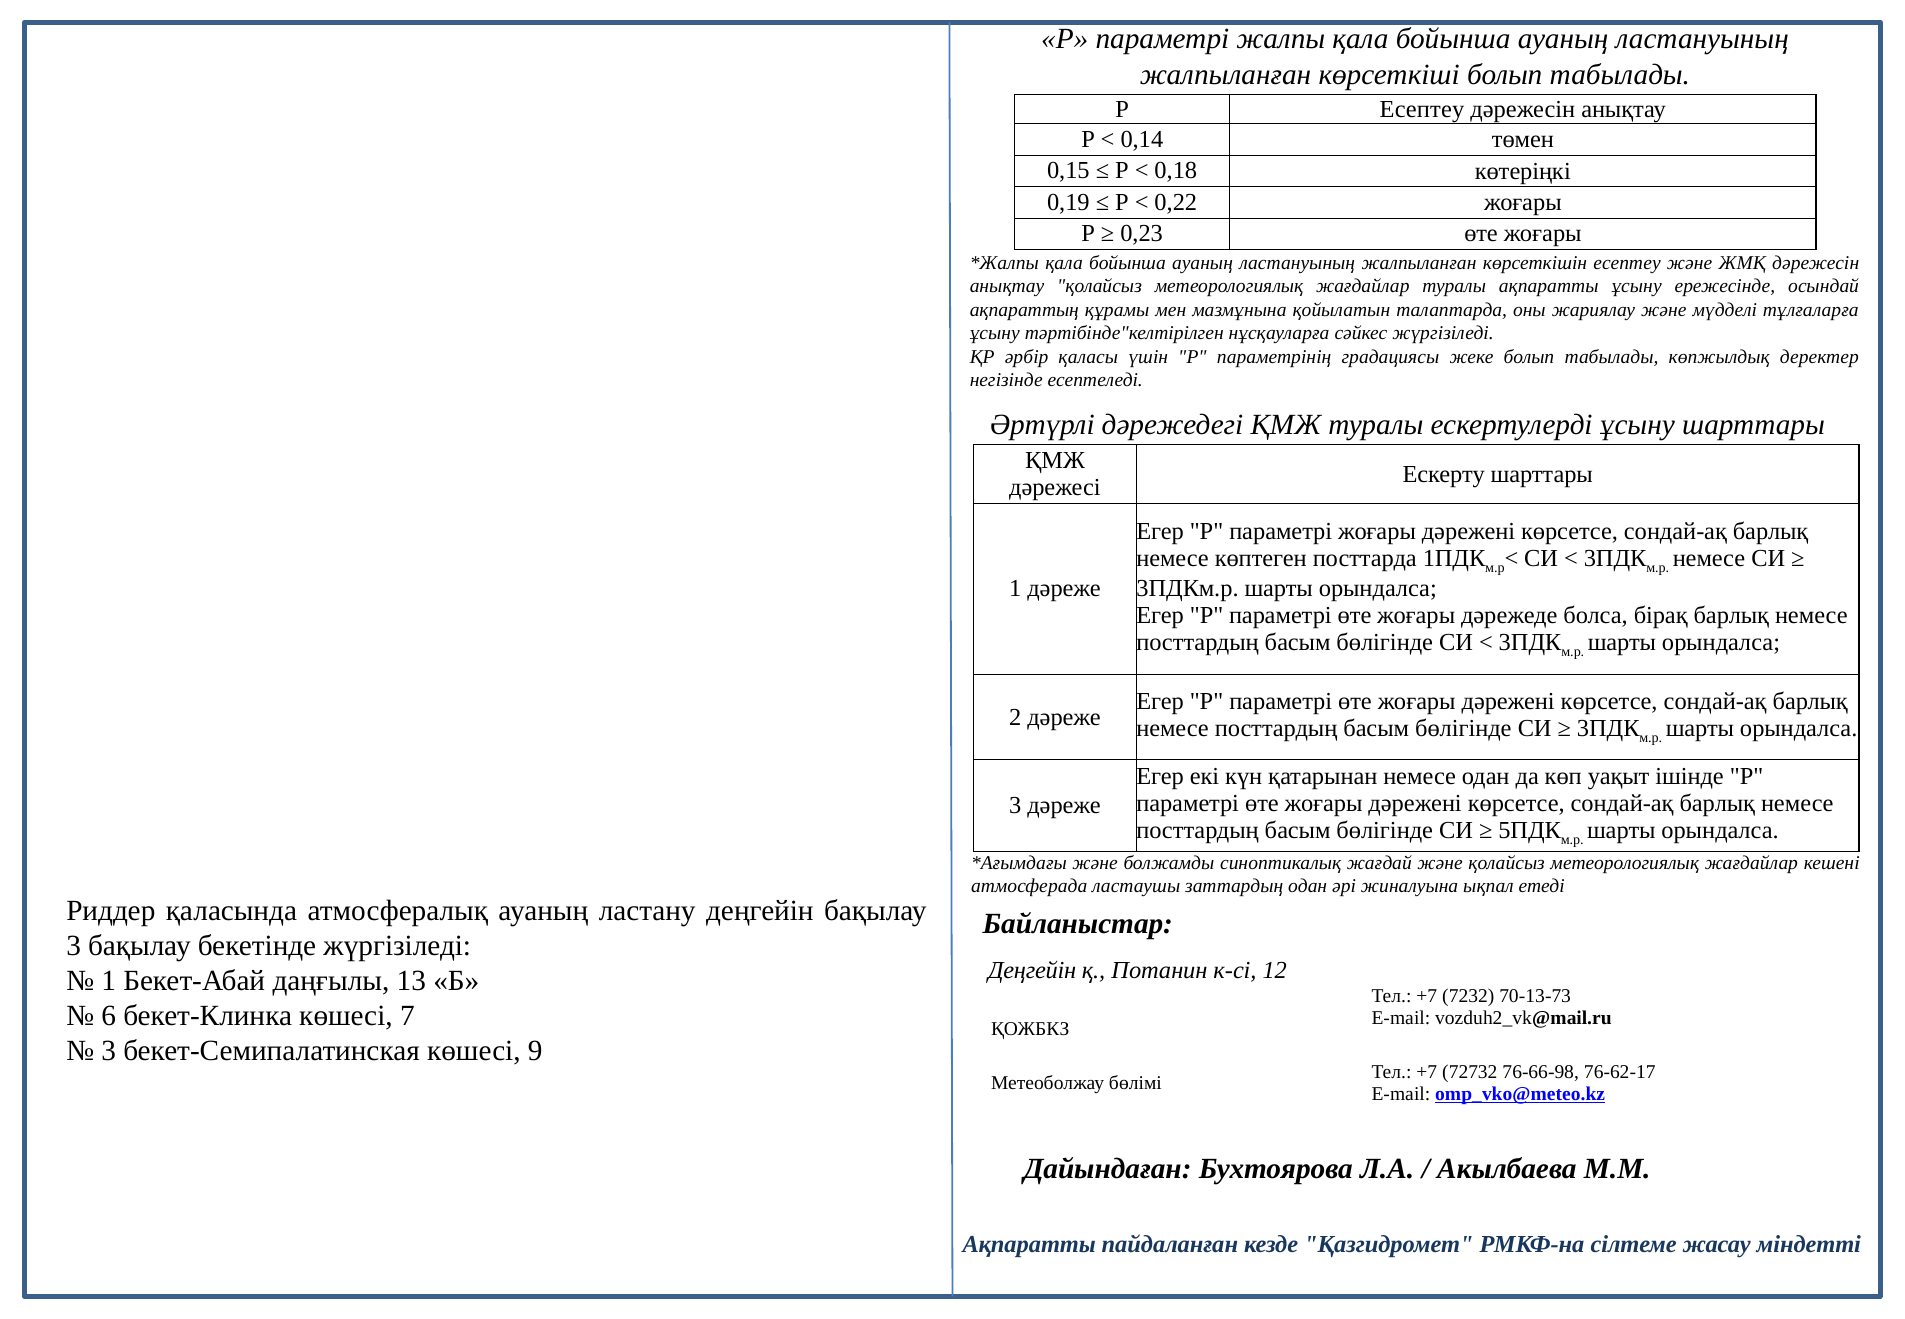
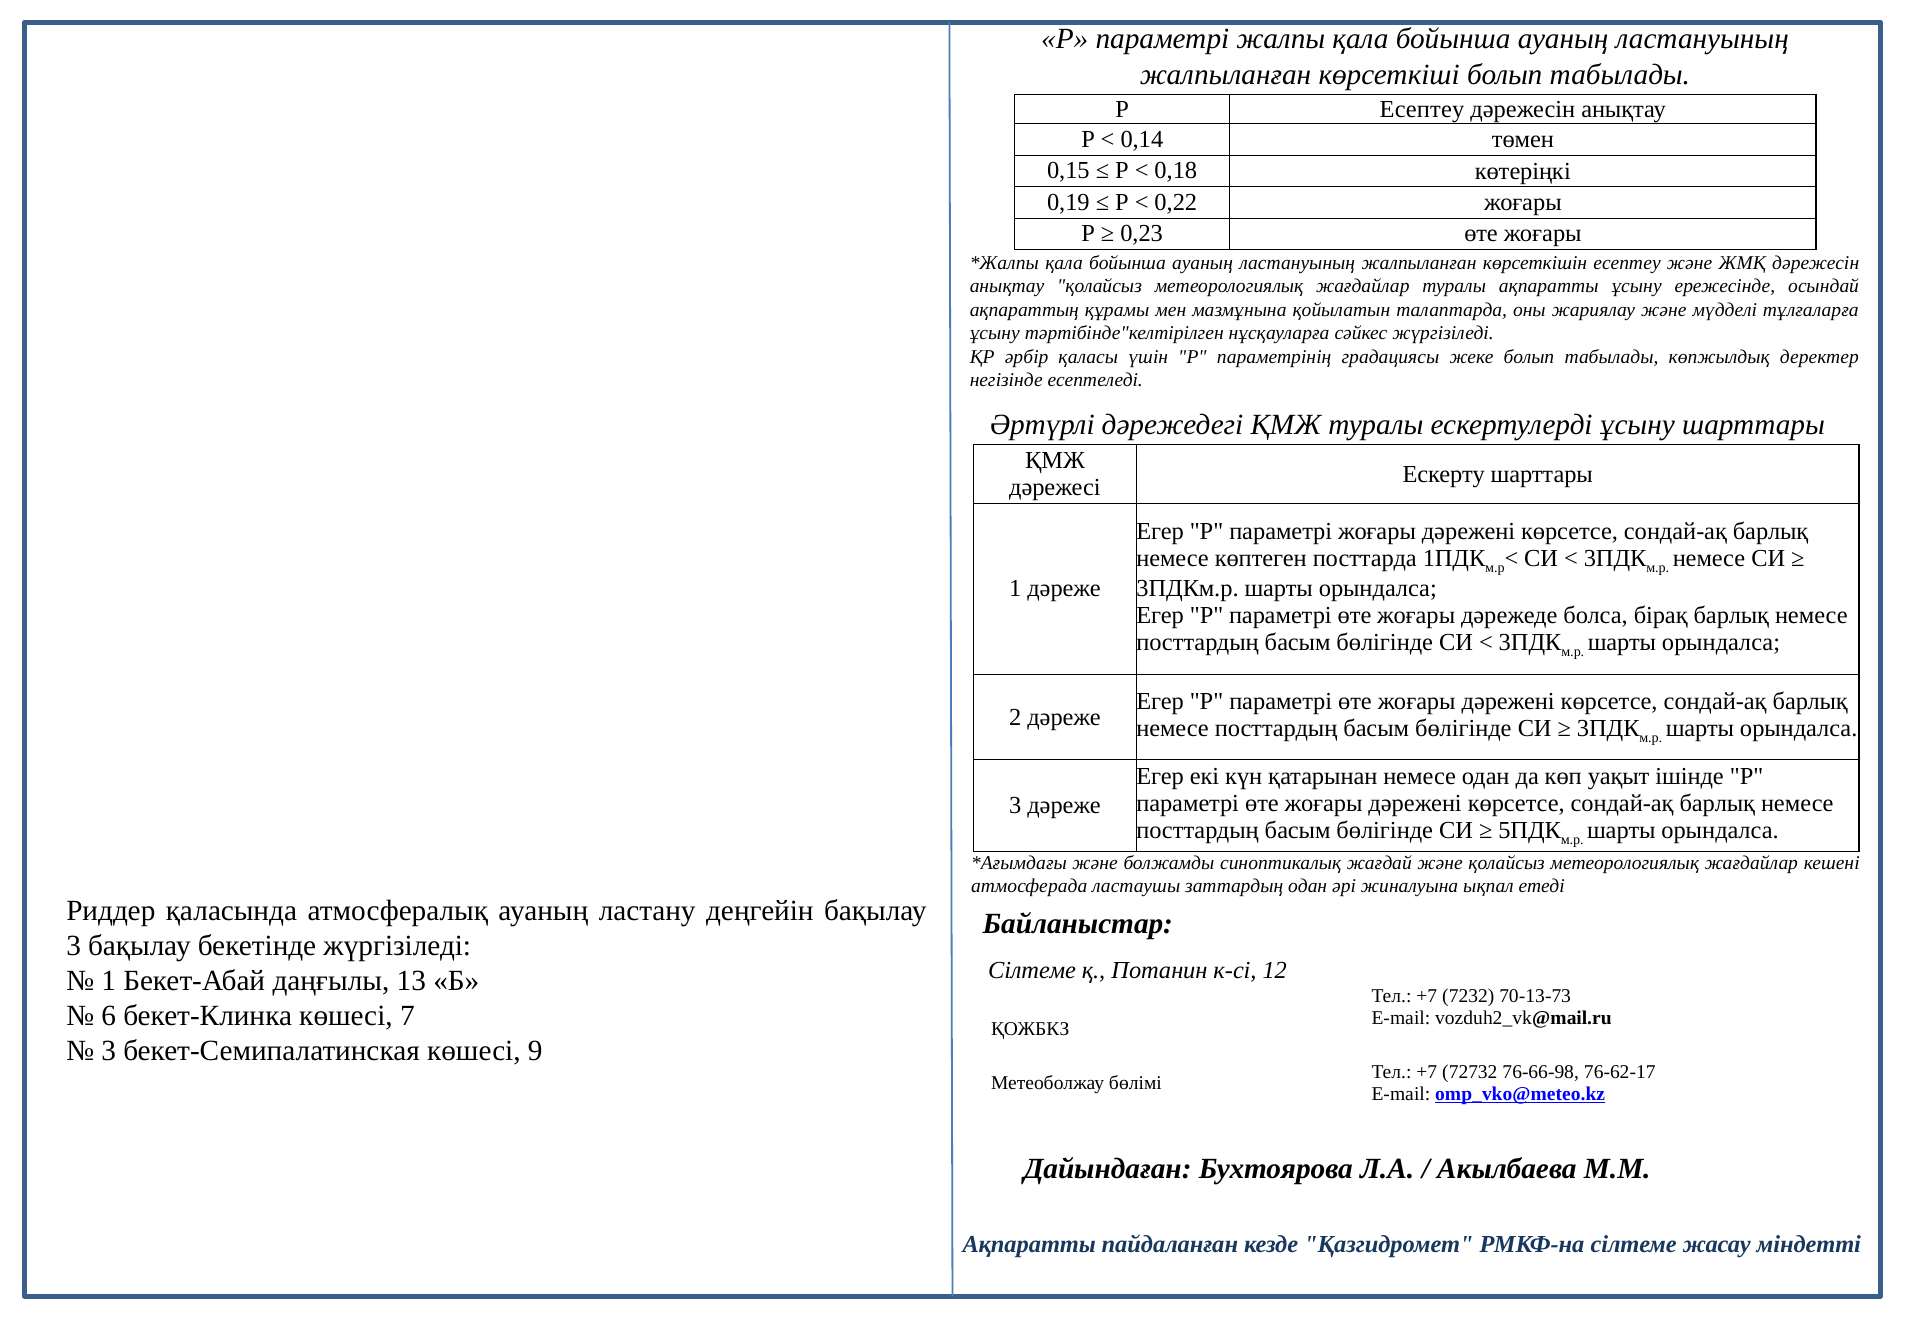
Деңгейін: Деңгейін -> Сілтеме (1032, 971)
